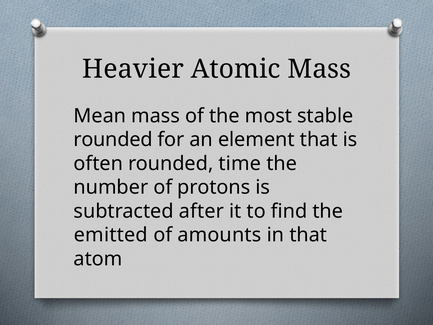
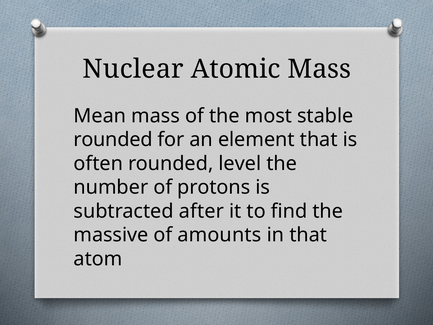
Heavier: Heavier -> Nuclear (133, 69)
time: time -> level (240, 163)
emitted: emitted -> massive (111, 235)
